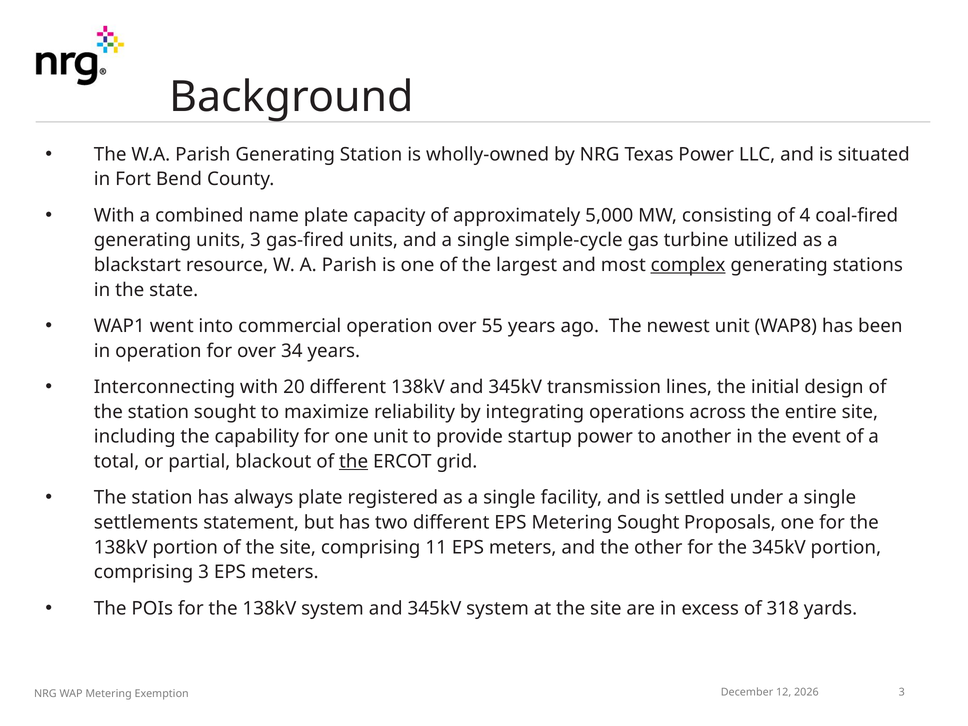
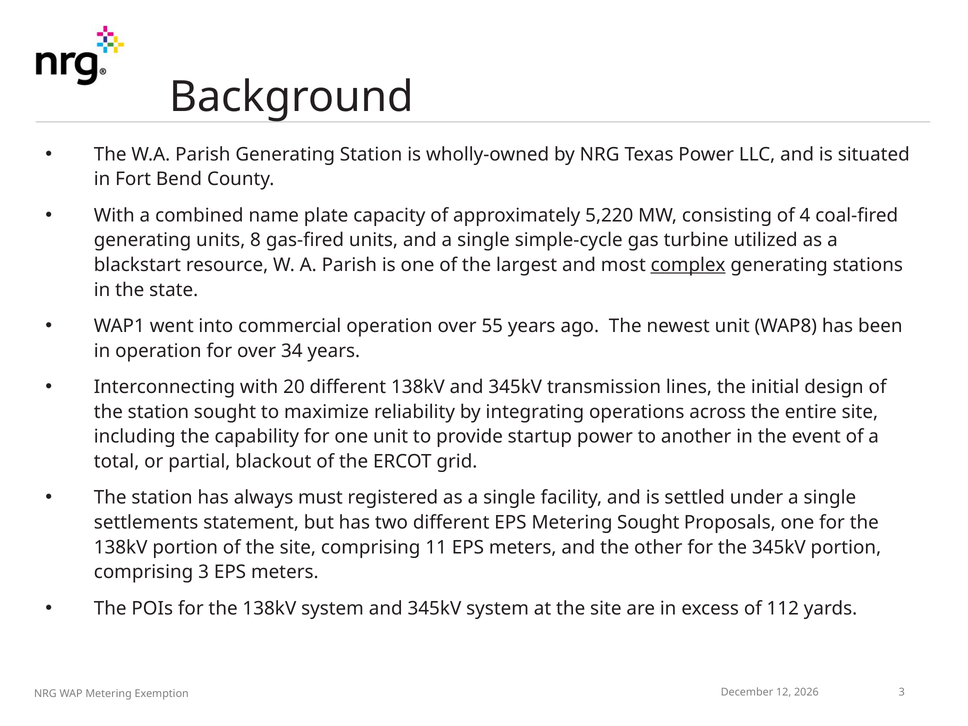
5,000: 5,000 -> 5,220 (609, 215)
units 3: 3 -> 8 (256, 240)
the underline: present -> none (354, 462)
always plate: plate -> must (320, 498)
318: 318 -> 112 (783, 608)
